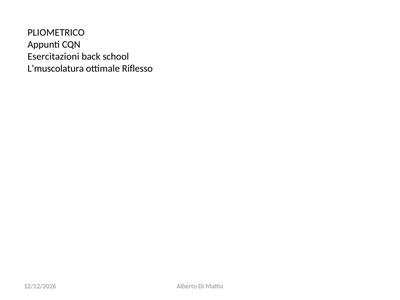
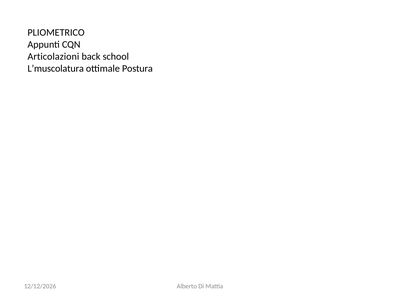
Esercitazioni: Esercitazioni -> Articolazioni (53, 57)
Riflesso: Riflesso -> Postura (137, 69)
